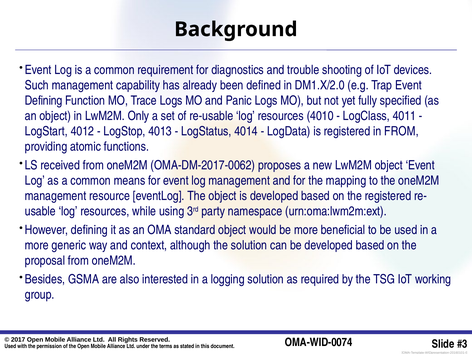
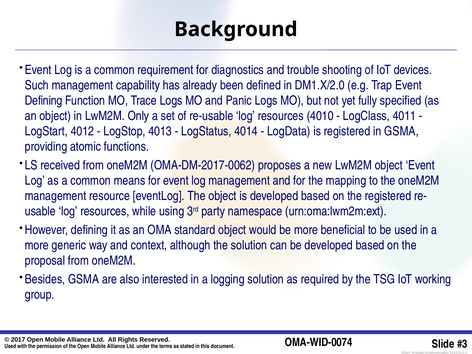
in FROM: FROM -> GSMA (401, 131)
